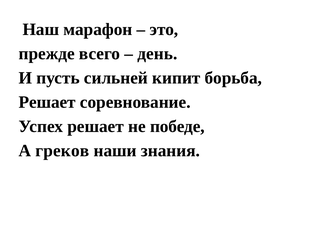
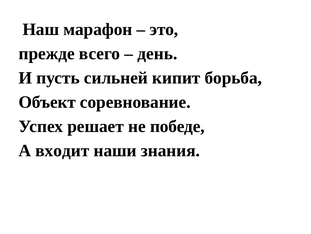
Решает: Решает -> Объект (47, 102)
греков: греков -> входит (62, 150)
